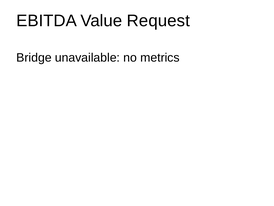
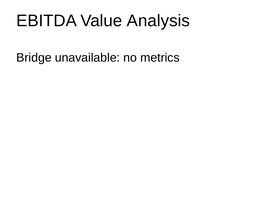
Request: Request -> Analysis (158, 21)
